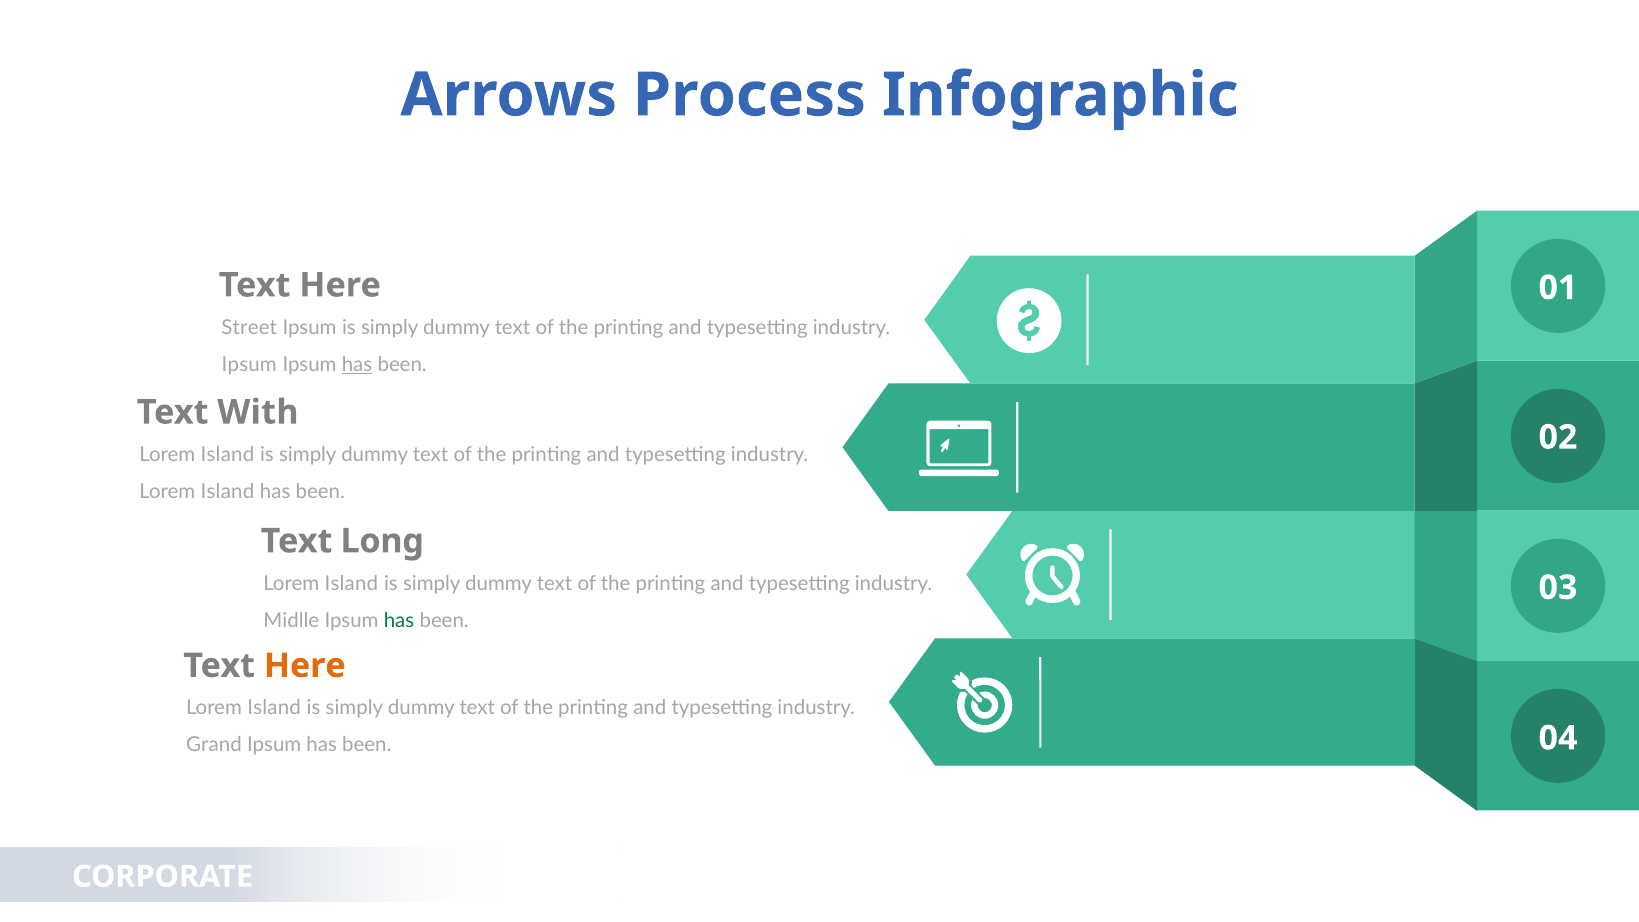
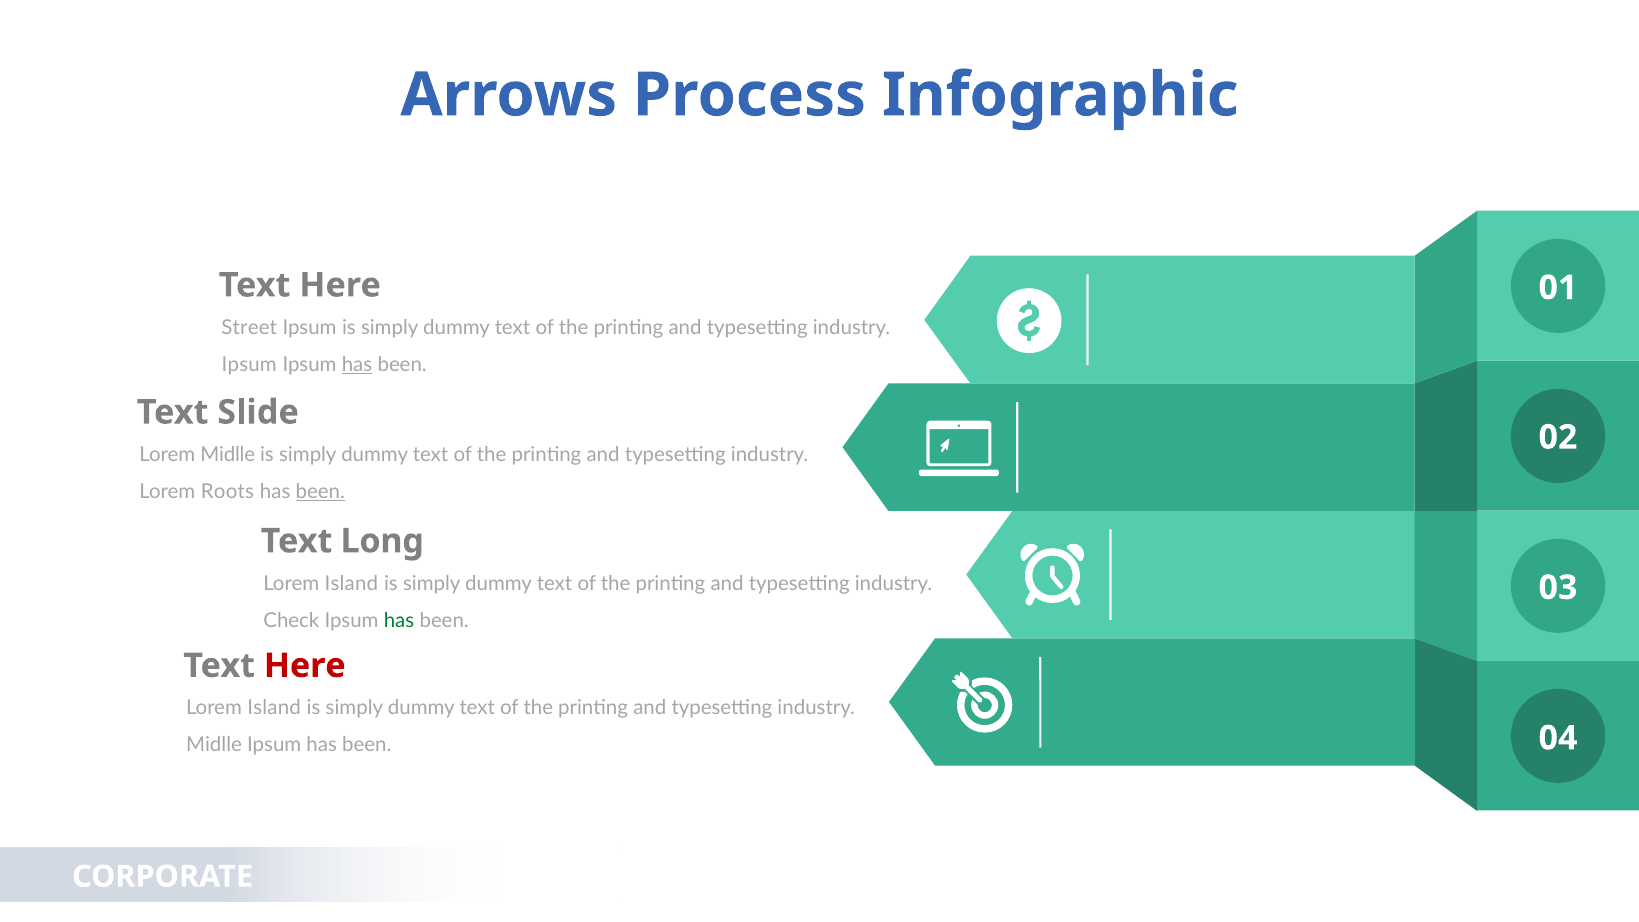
With: With -> Slide (258, 412)
Island: Island -> Midlle (228, 455)
Island: Island -> Roots (227, 491)
been underline: none -> present (320, 491)
Midlle: Midlle -> Check (291, 620)
Here colour: orange -> red (305, 666)
Grand: Grand -> Midlle (214, 745)
